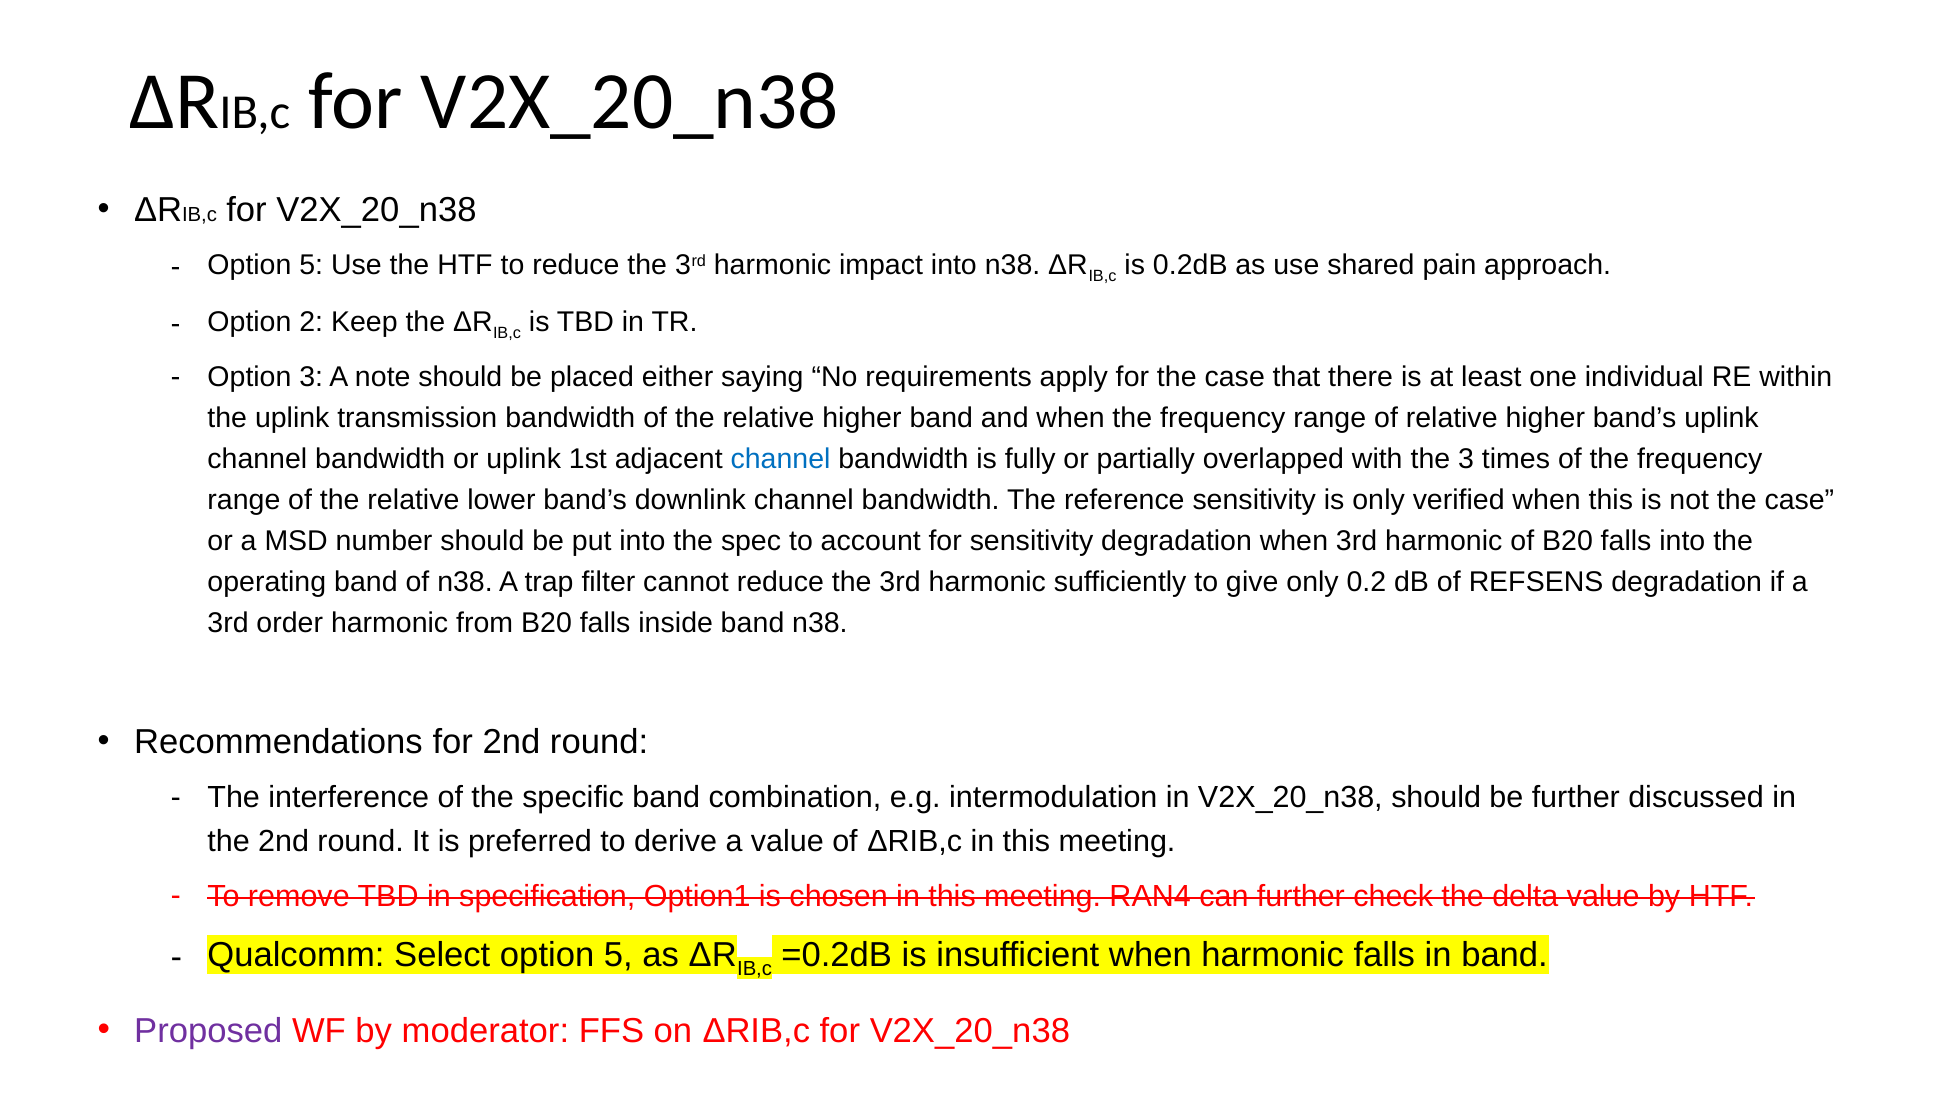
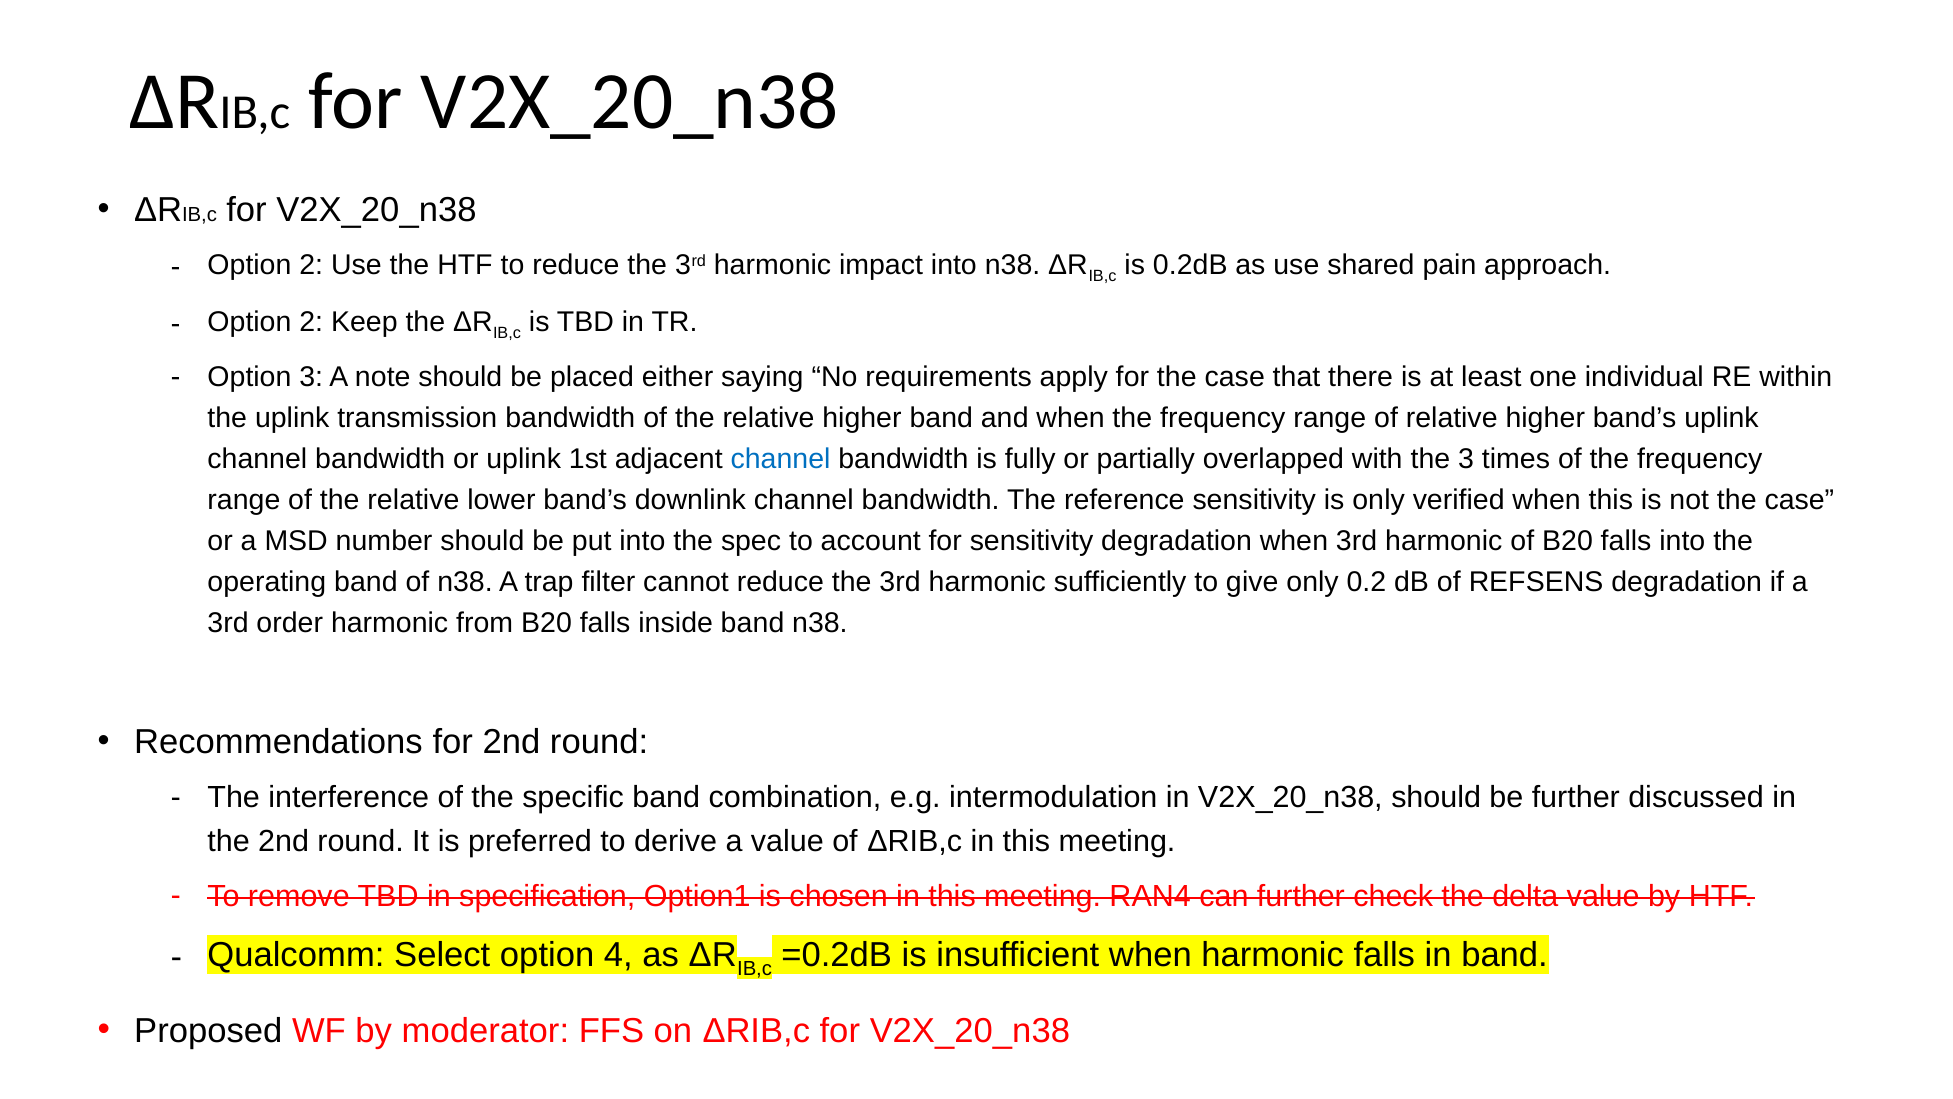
5: 5 -> 2 (311, 265)
Select option 5: 5 -> 4 (618, 955)
Proposed colour: purple -> black (208, 1031)
